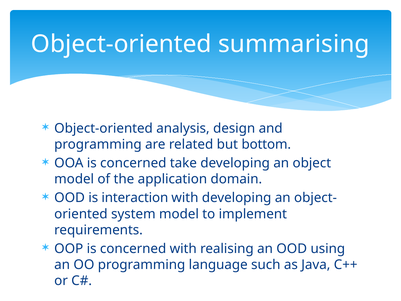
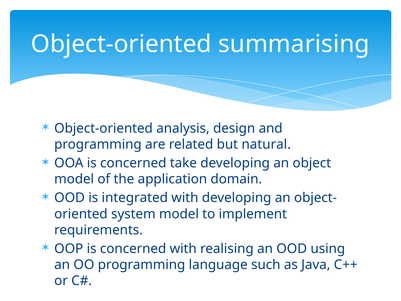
bottom: bottom -> natural (266, 144)
interaction: interaction -> integrated (135, 198)
